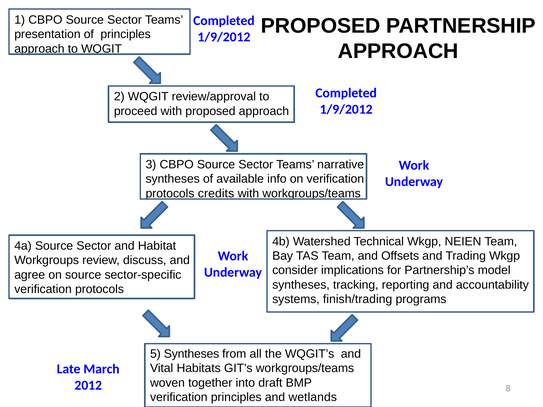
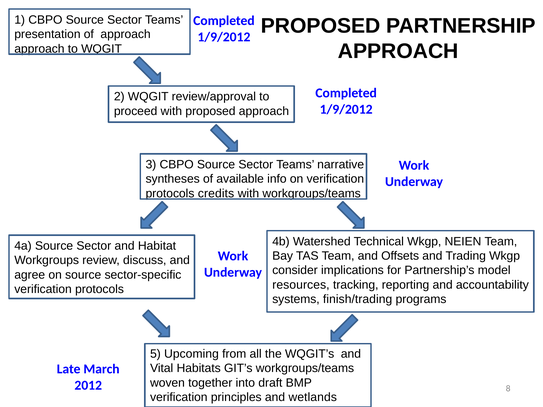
of principles: principles -> approach (126, 34)
syntheses: syntheses -> resources (301, 285)
5 Syntheses: Syntheses -> Upcoming (191, 354)
